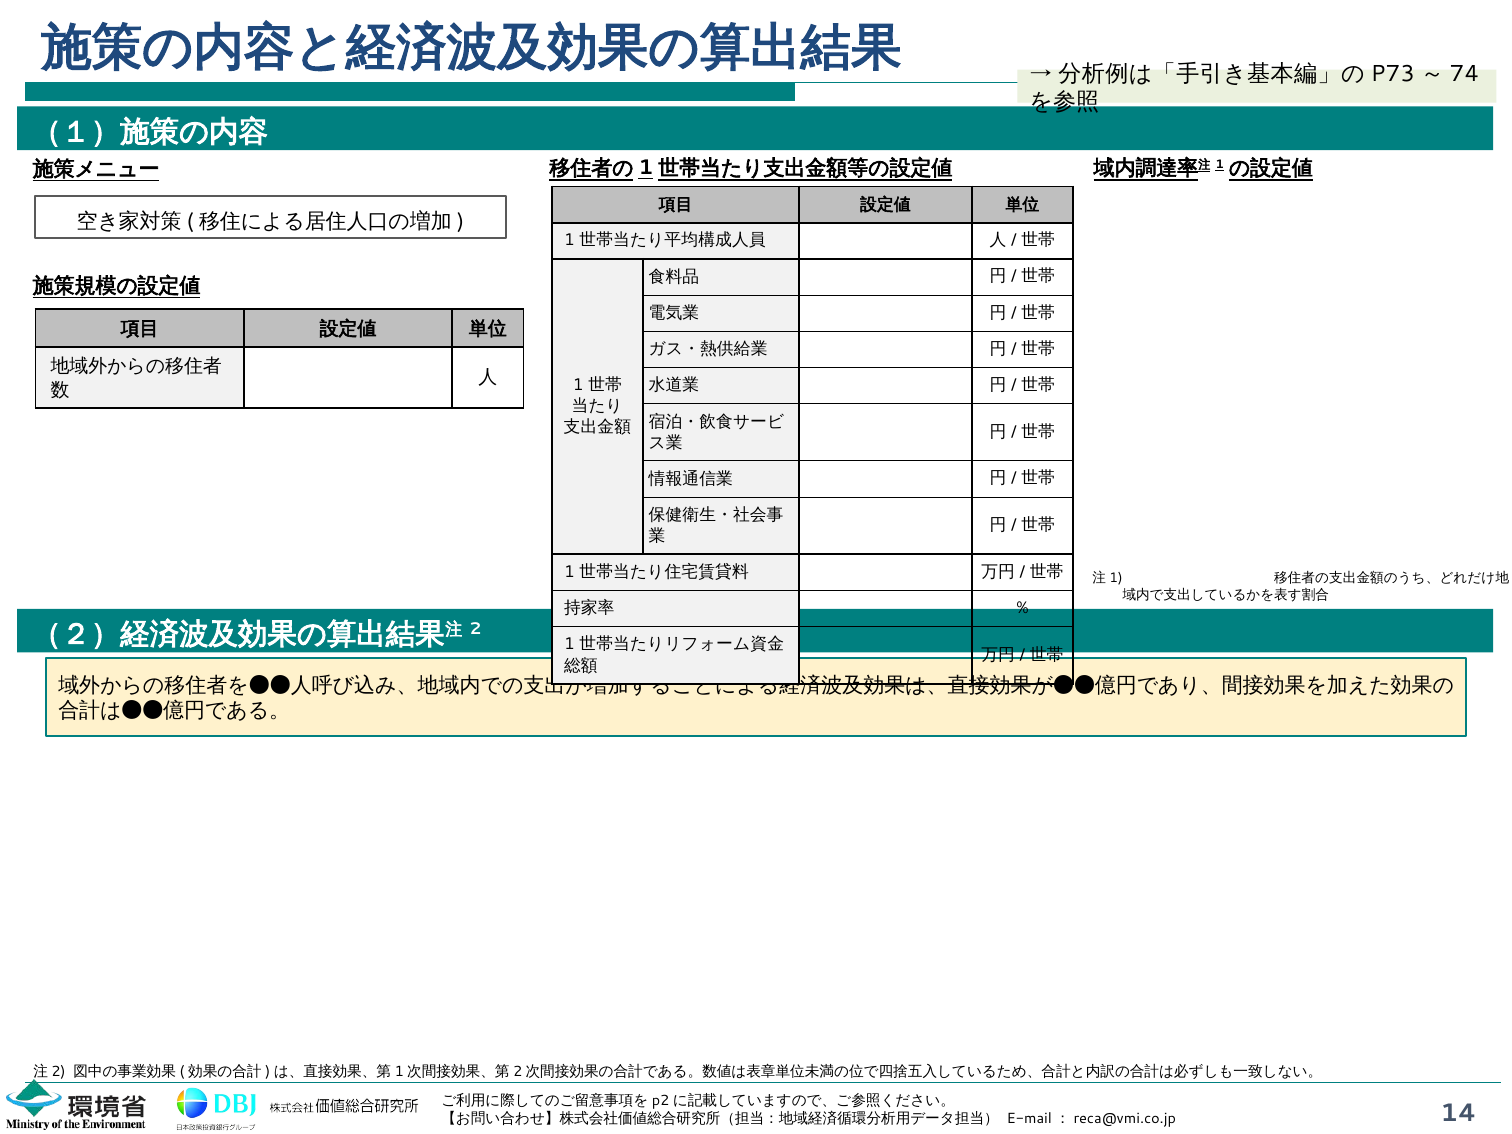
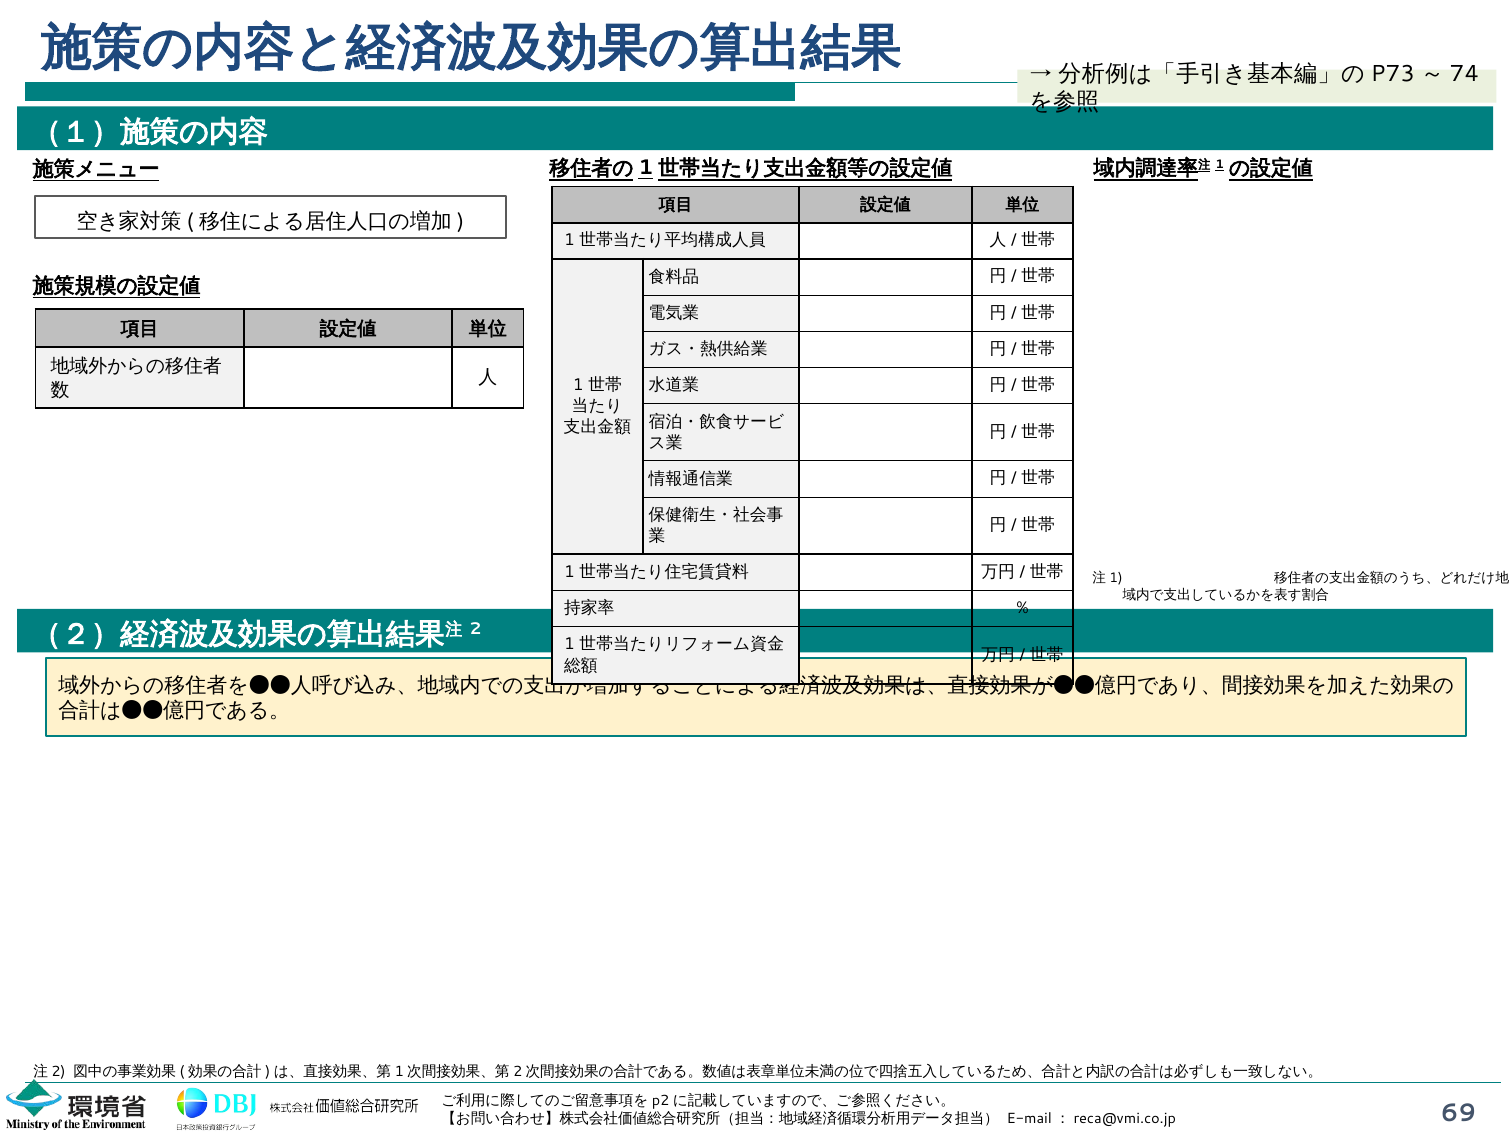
14: 14 -> 69 (1458, 1113)
